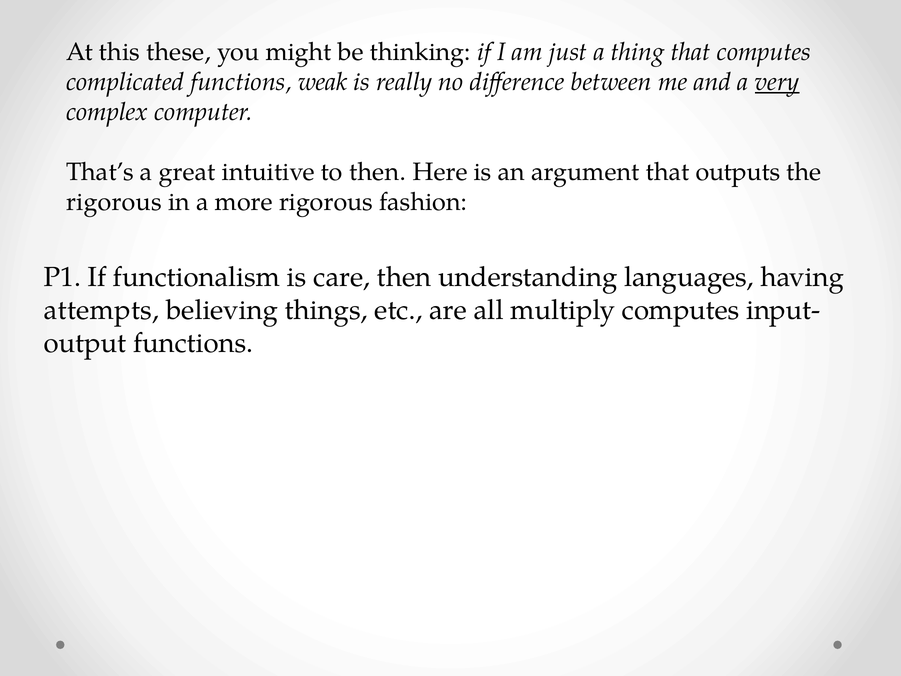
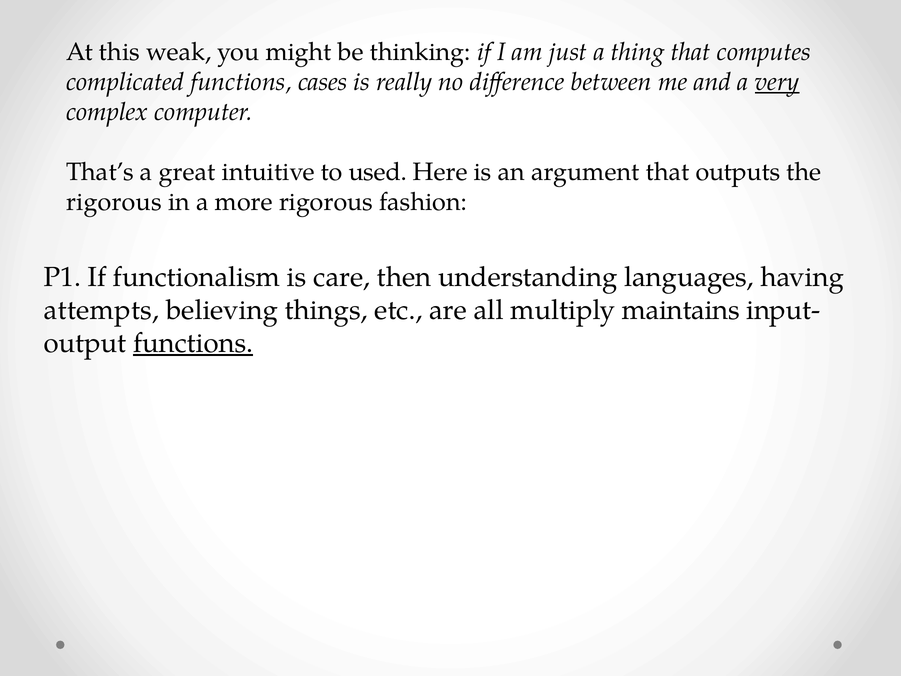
these: these -> weak (179, 52)
weak: weak -> cases (323, 82)
to then: then -> used (378, 172)
multiply computes: computes -> maintains (681, 310)
functions underline: none -> present (193, 343)
